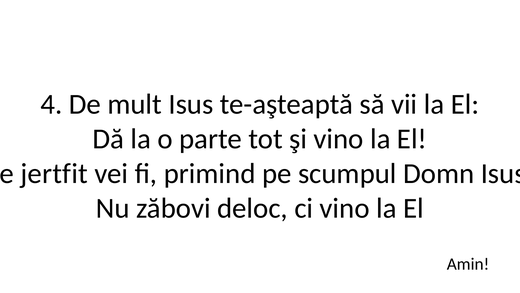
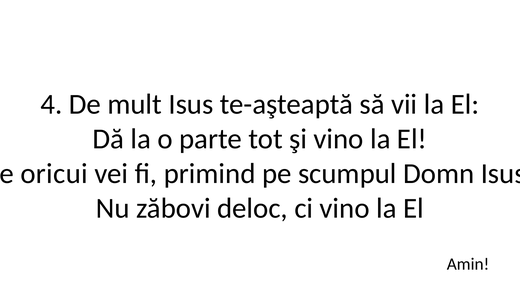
jertfit: jertfit -> oricui (54, 173)
